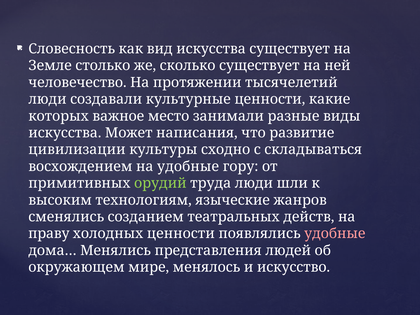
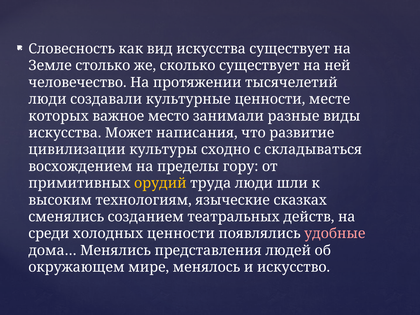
какие: какие -> месте (330, 99)
на удобные: удобные -> пределы (188, 166)
орудий colour: light green -> yellow (160, 183)
жанров: жанров -> сказках (300, 200)
праву: праву -> среди (49, 234)
